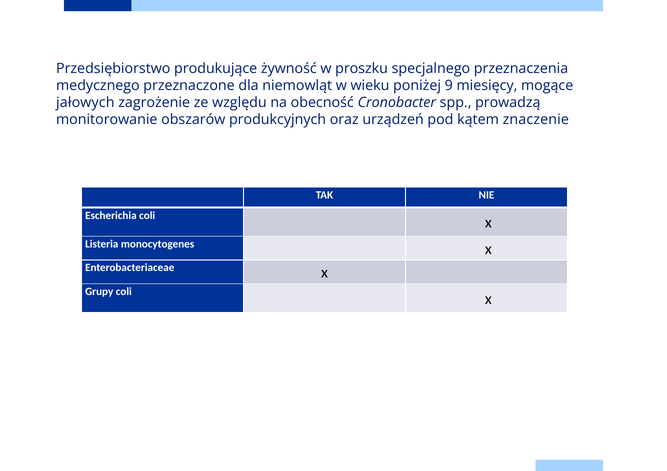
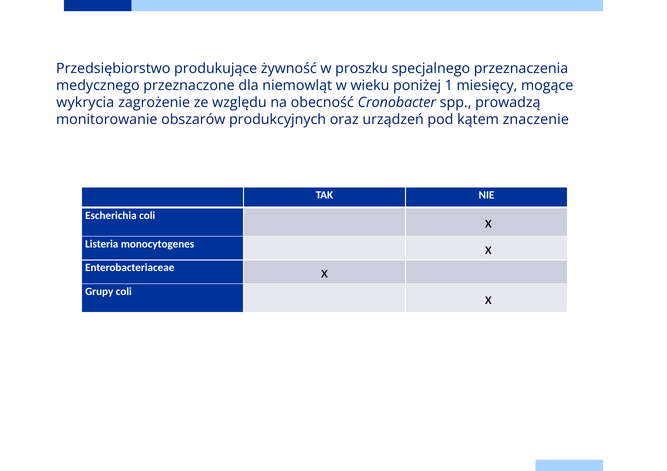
9: 9 -> 1 (449, 86)
jałowych: jałowych -> wykrycia (85, 103)
